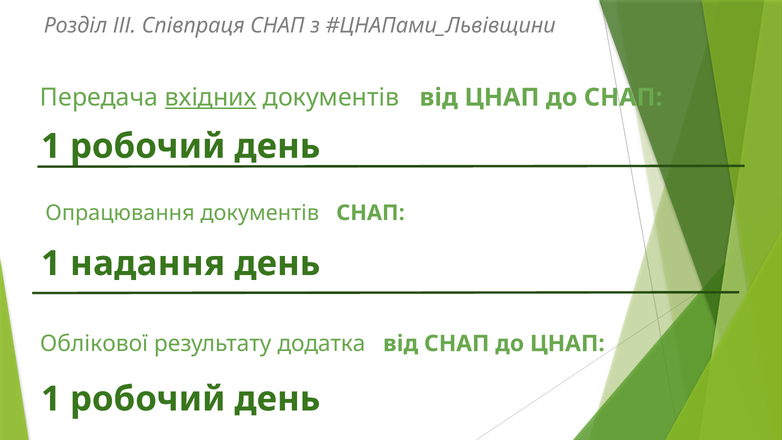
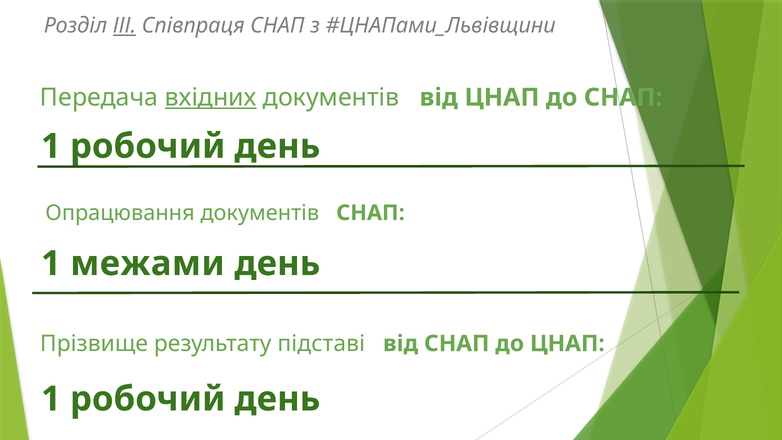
ІІІ underline: none -> present (124, 26)
надання: надання -> межами (148, 264)
Облікової: Облікової -> Прізвище (94, 344)
додатка: додатка -> підставі (321, 344)
